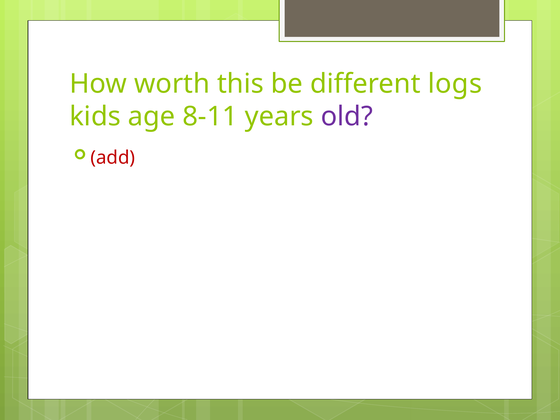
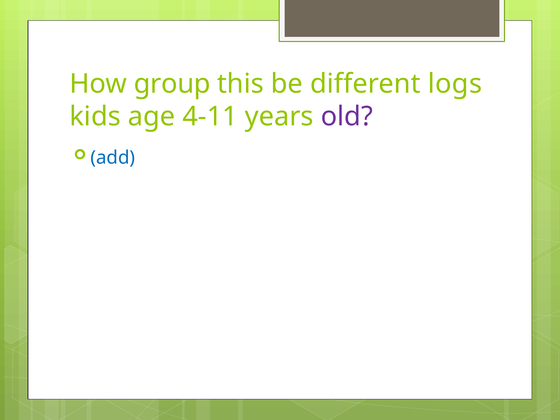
worth: worth -> group (172, 84)
8-11: 8-11 -> 4-11 (210, 117)
add colour: red -> blue (113, 158)
